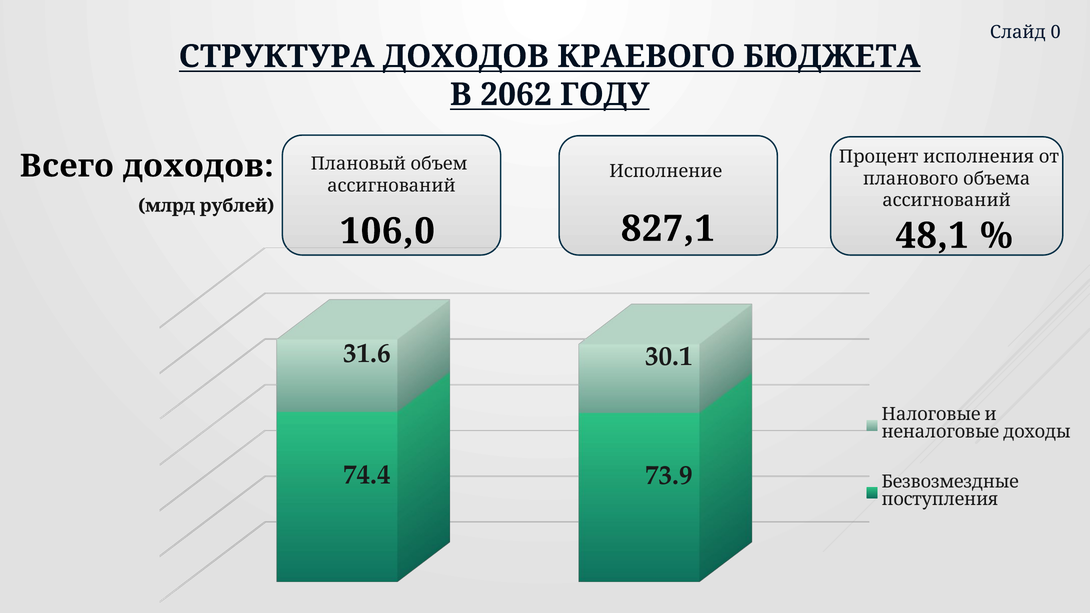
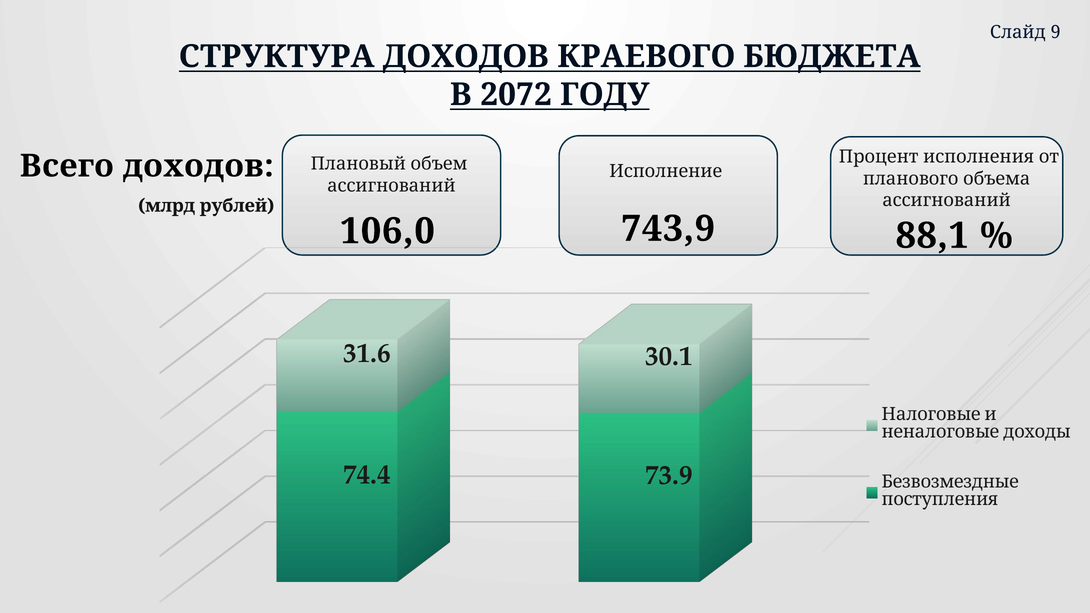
0: 0 -> 9 (1056, 32)
2062: 2062 -> 2072 (516, 95)
827,1: 827,1 -> 743,9 (668, 229)
48,1: 48,1 -> 88,1 (932, 236)
